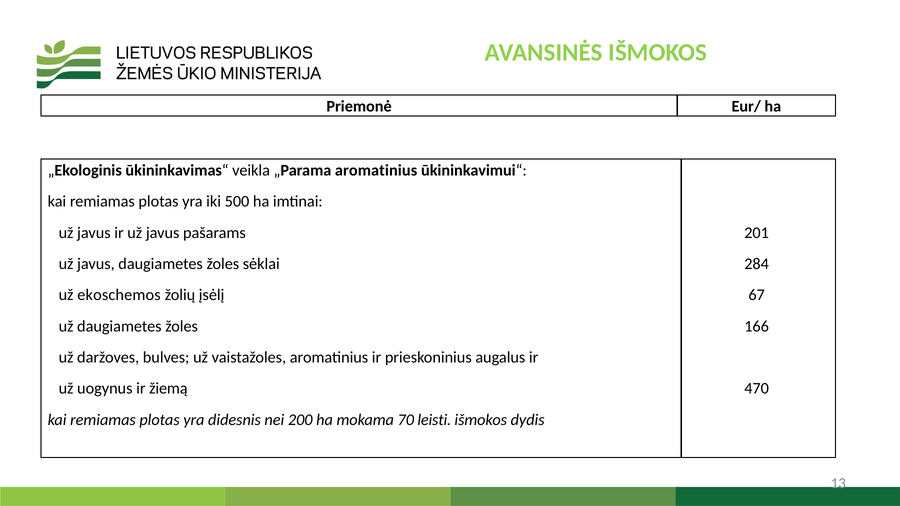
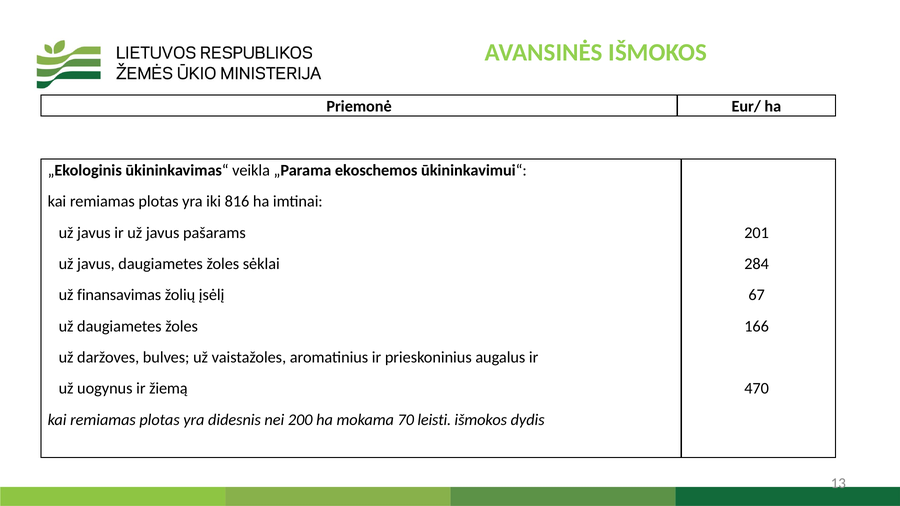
„Parama aromatinius: aromatinius -> ekoschemos (376, 170)
500: 500 -> 816 (237, 202)
ekoschemos: ekoschemos -> finansavimas (119, 295)
